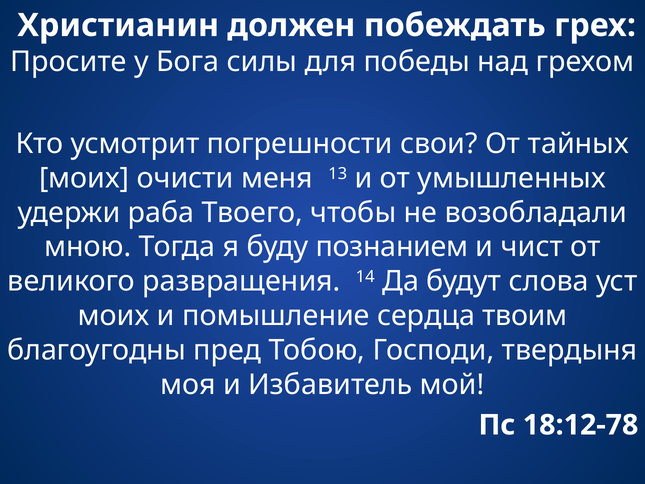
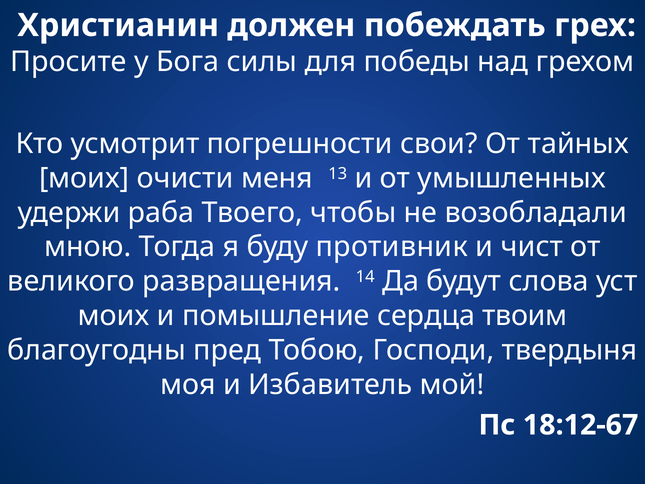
познанием: познанием -> противник (392, 247)
18:12-78: 18:12-78 -> 18:12-67 (581, 425)
